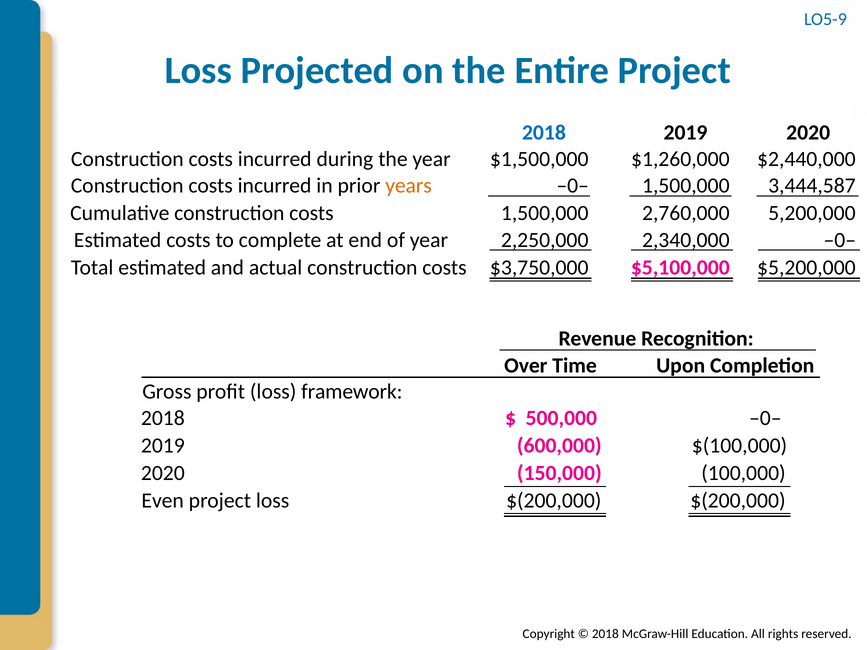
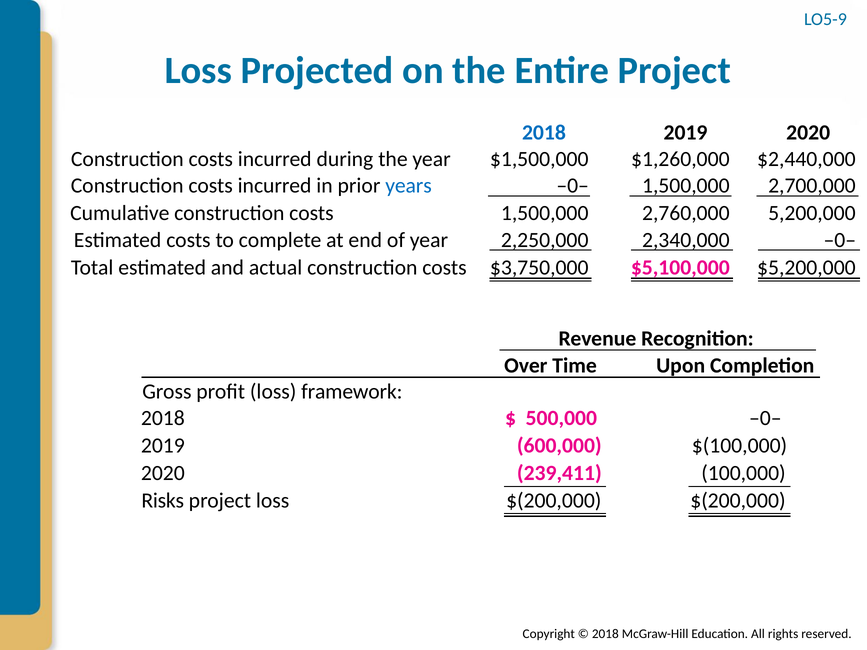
years colour: orange -> blue (409, 186)
3,444,587: 3,444,587 -> 2,700,000 (812, 186)
150,000: 150,000 -> 239,411 (559, 473)
Even: Even -> Risks (163, 501)
